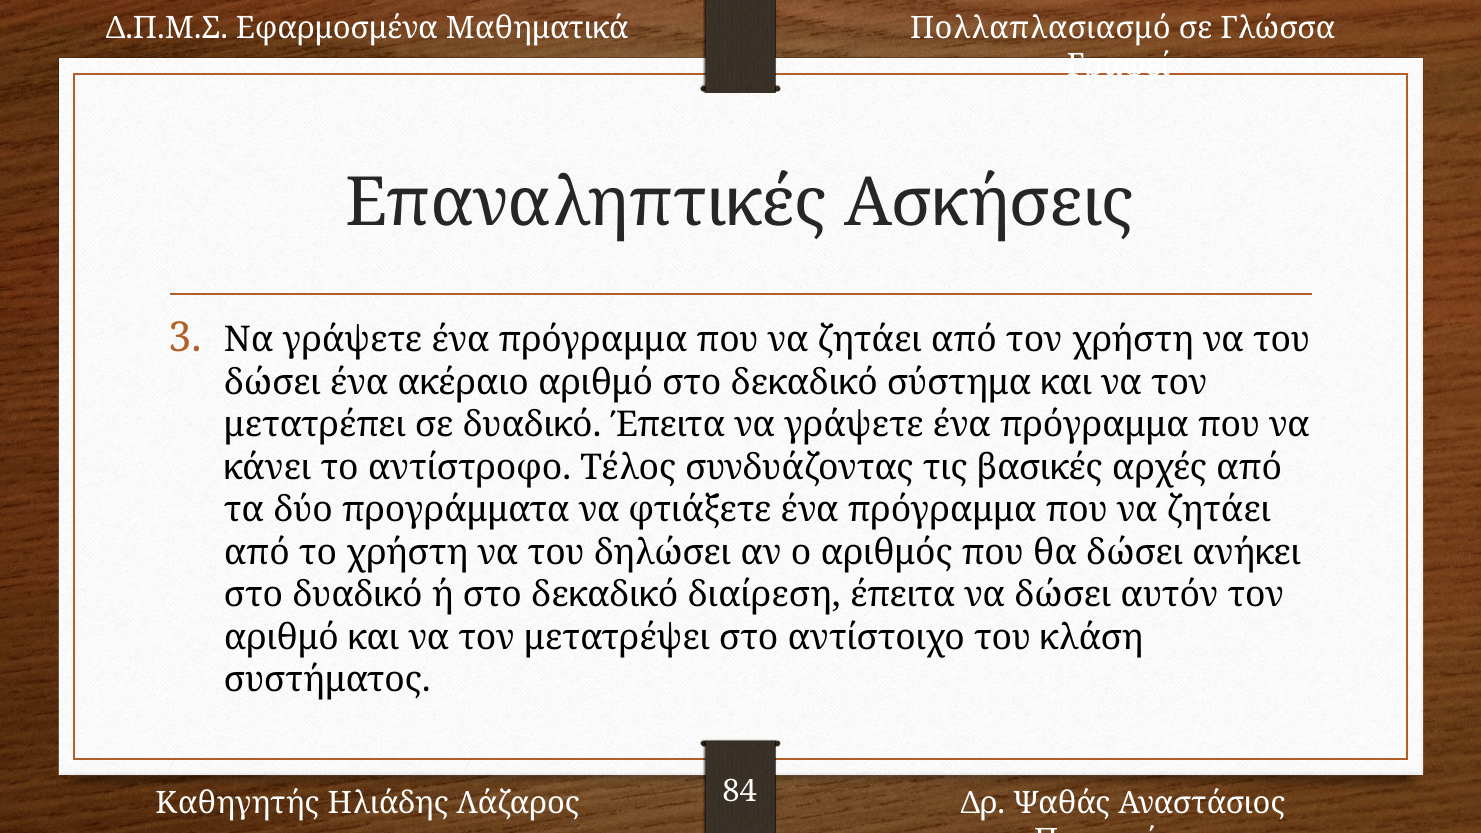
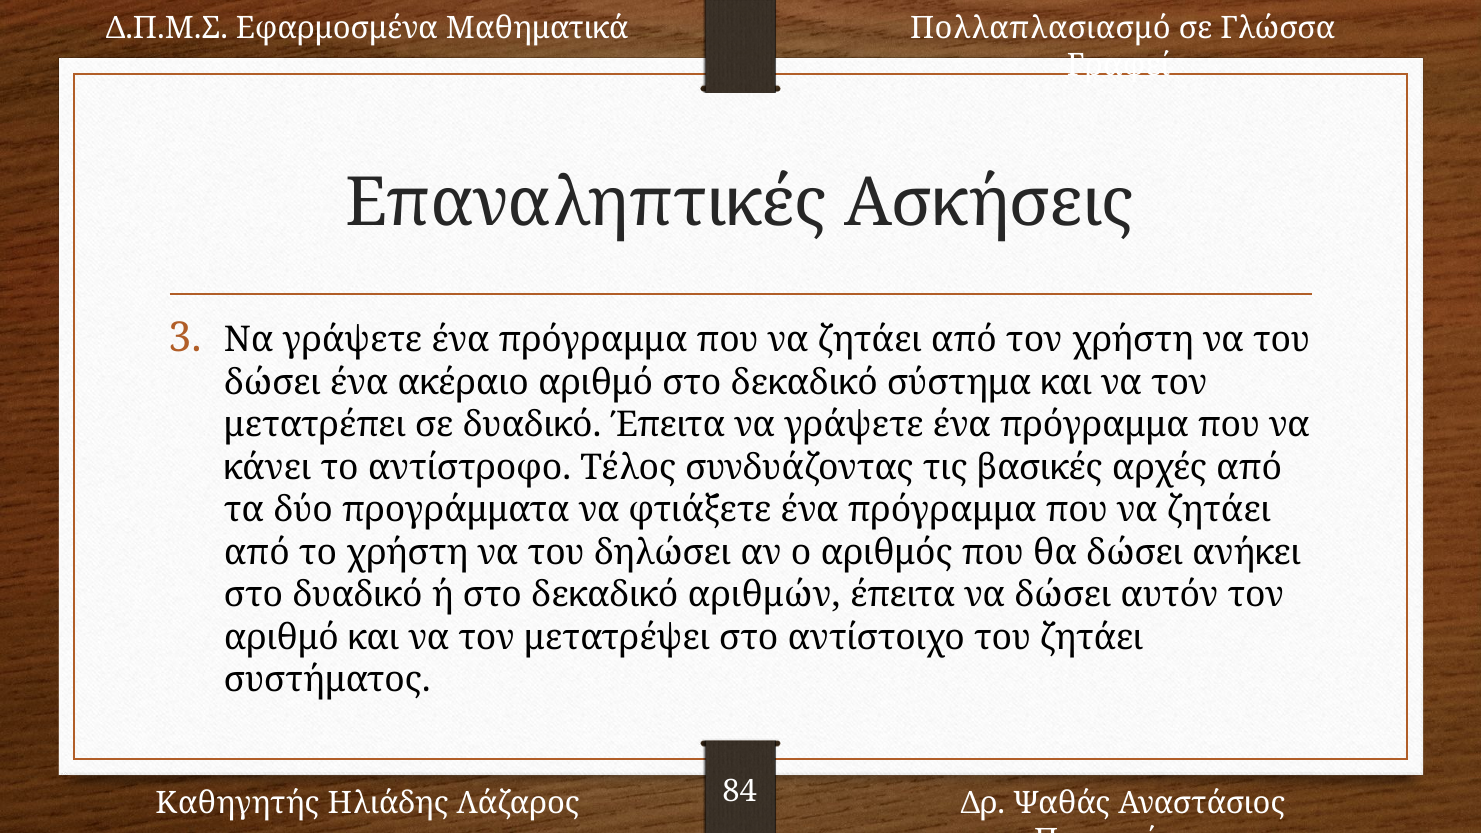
διαίρεση: διαίρεση -> αριθμών (764, 595)
του κλάση: κλάση -> ζητάει (1092, 638)
